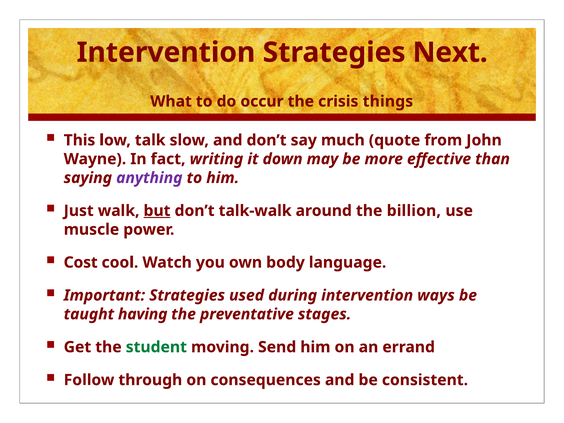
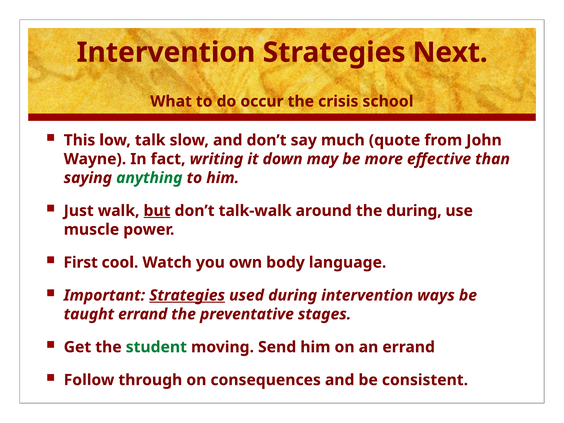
things: things -> school (388, 101)
anything colour: purple -> green (149, 178)
the billion: billion -> during (414, 211)
Cost: Cost -> First (81, 262)
Strategies underline: none -> present (187, 295)
taught having: having -> errand (143, 314)
